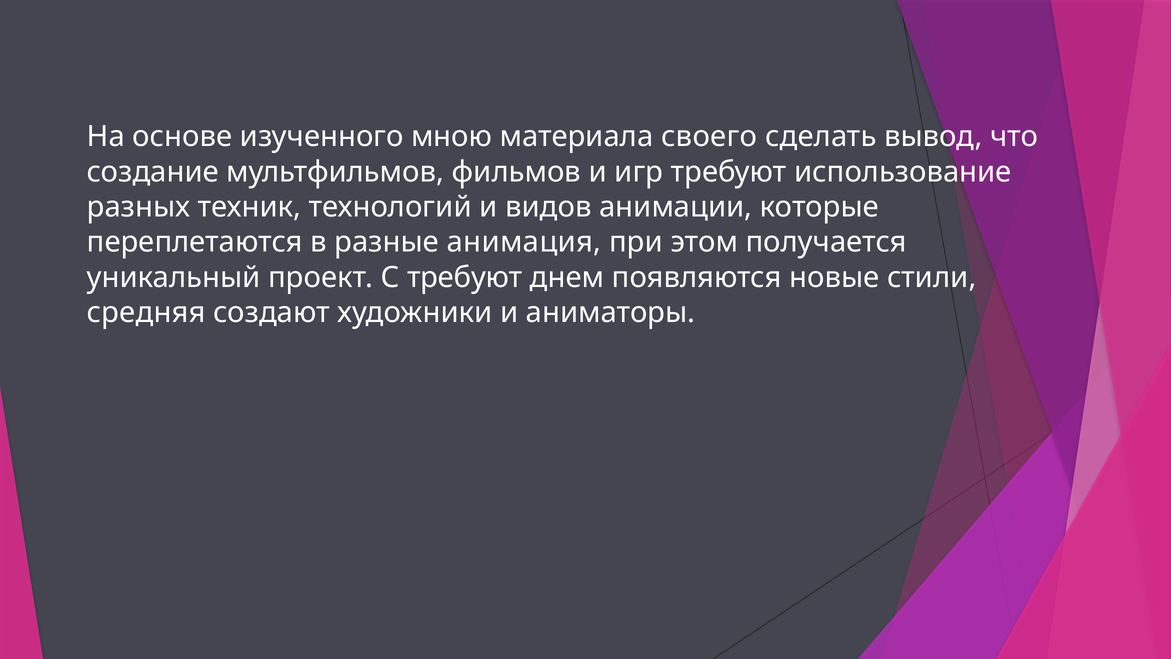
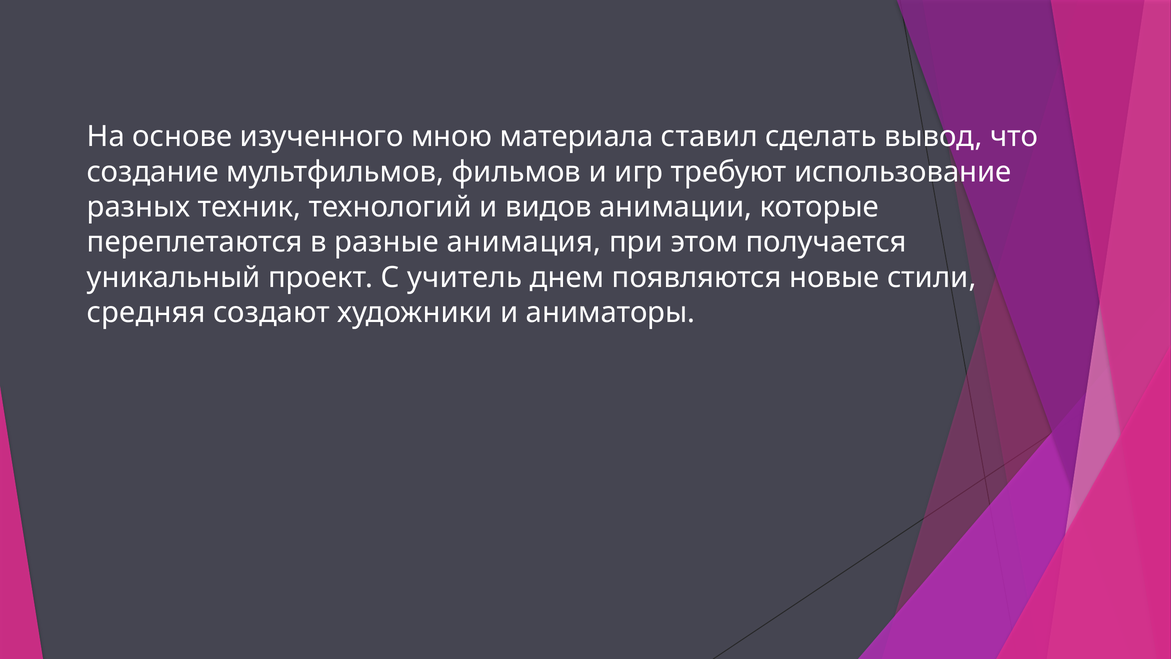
своего: своего -> ставил (709, 137)
С требуют: требуют -> учитель (464, 277)
